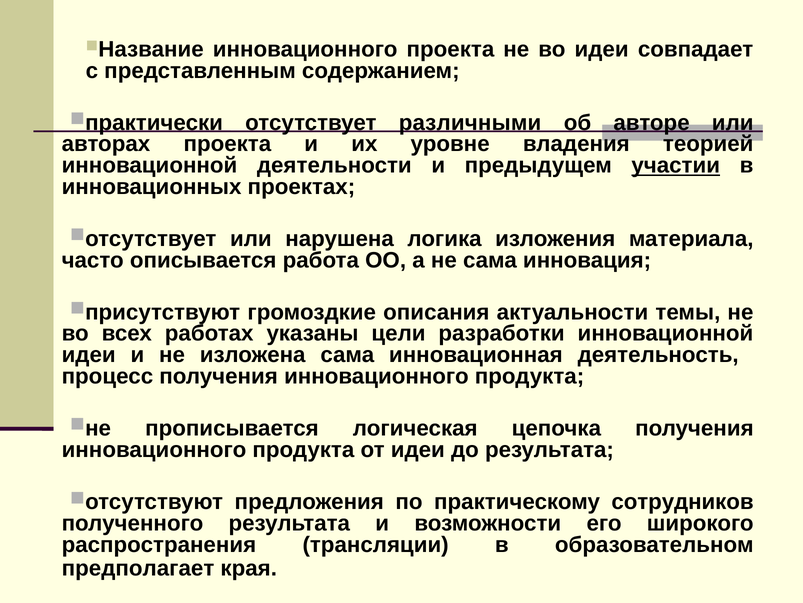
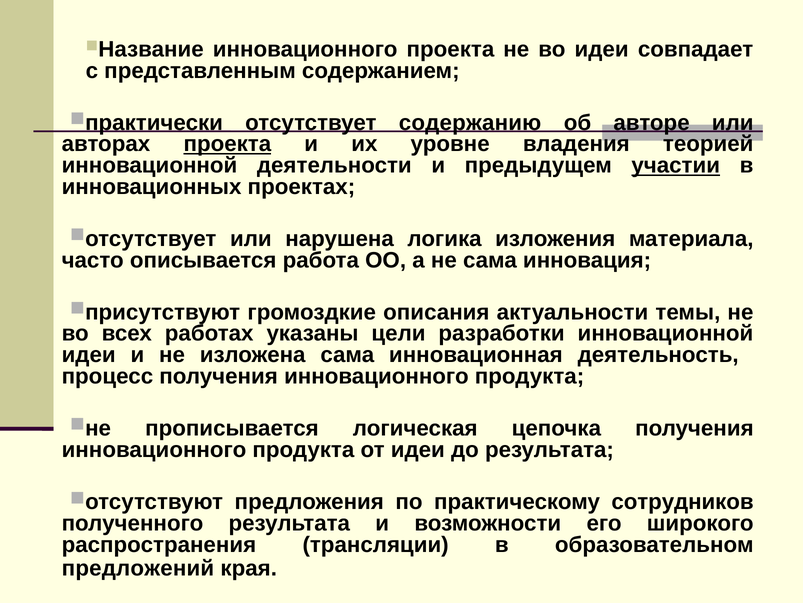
различными: различными -> содержанию (470, 123)
проекта underline: none -> present (227, 144)
предполагает: предполагает -> предложений (138, 567)
